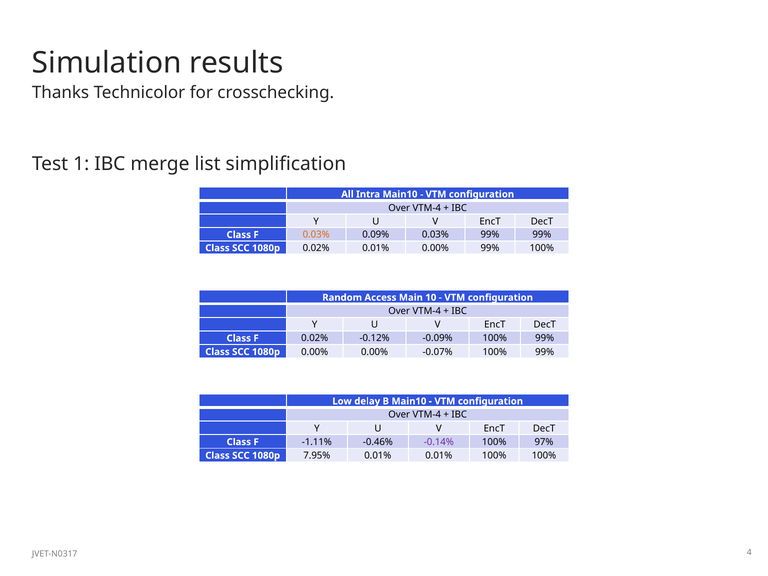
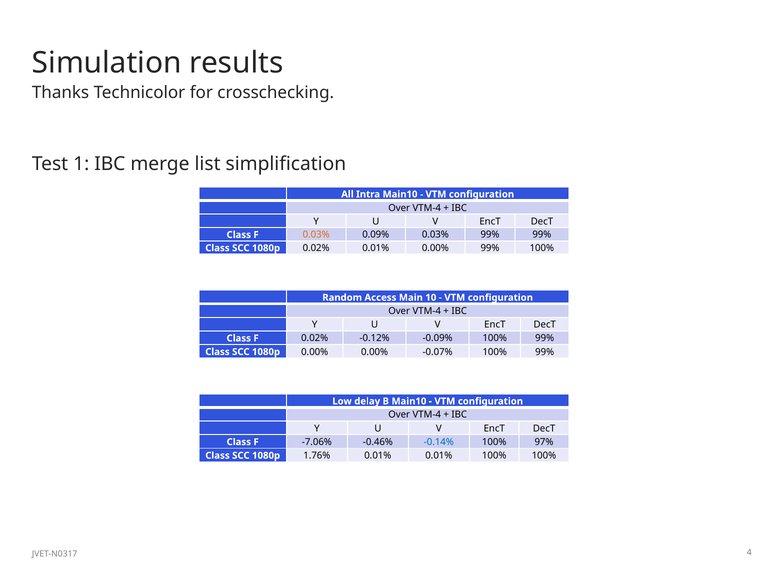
-1.11%: -1.11% -> -7.06% (317, 442)
-0.14% colour: purple -> blue (439, 442)
7.95%: 7.95% -> 1.76% (317, 456)
